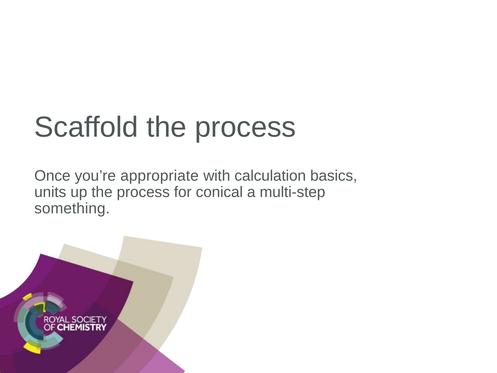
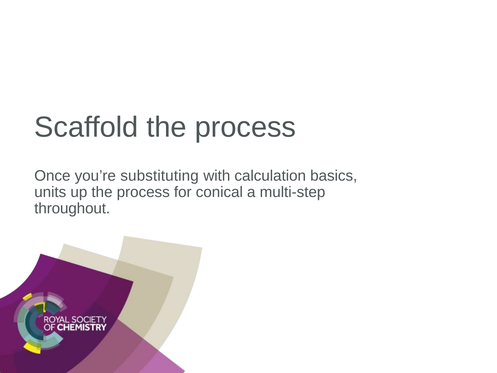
appropriate: appropriate -> substituting (160, 176)
something: something -> throughout (72, 208)
